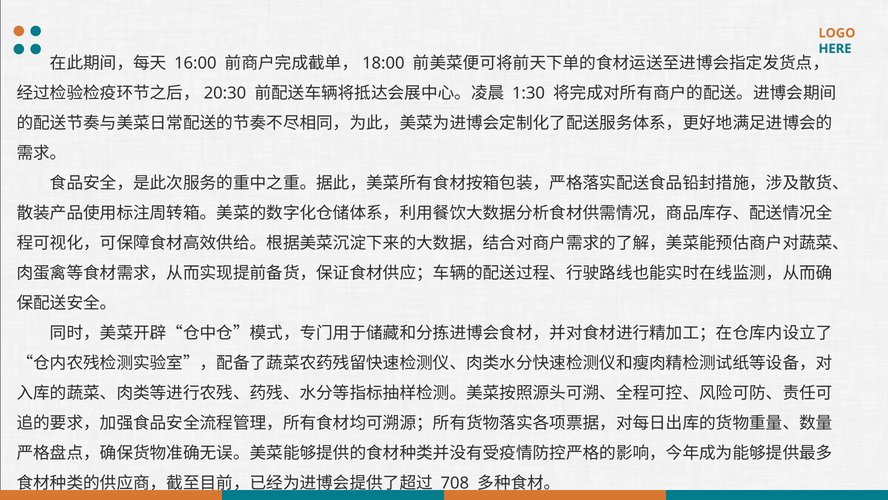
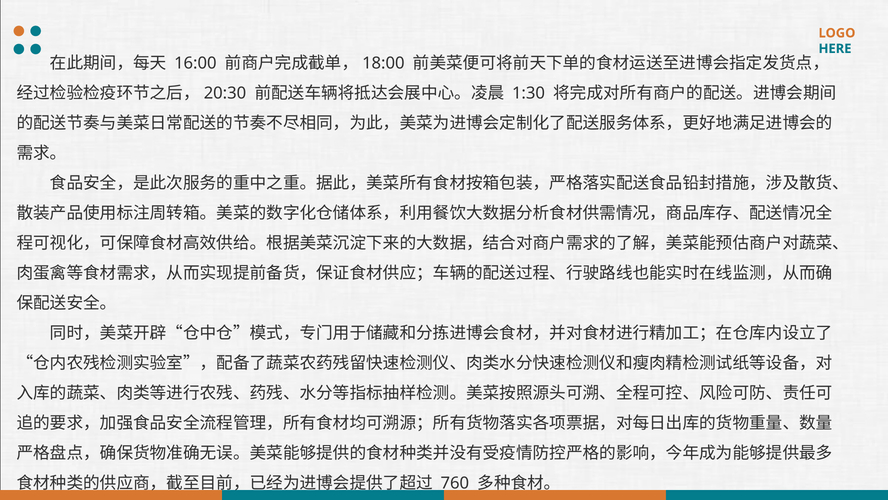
708: 708 -> 760 (455, 483)
